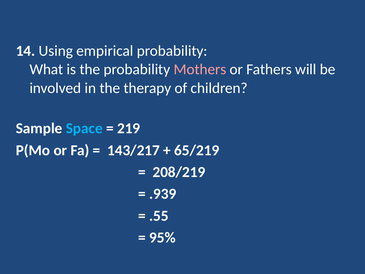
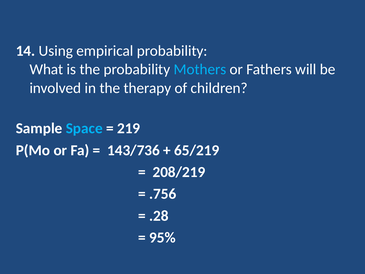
Mothers colour: pink -> light blue (200, 69)
143/217: 143/217 -> 143/736 (133, 150)
.939: .939 -> .756 (163, 194)
.55: .55 -> .28 (159, 216)
